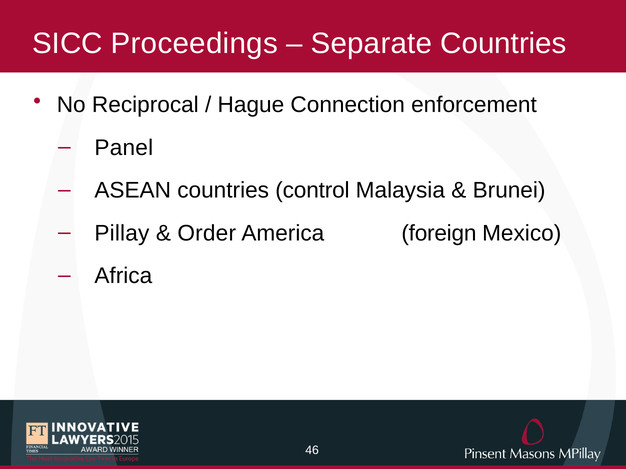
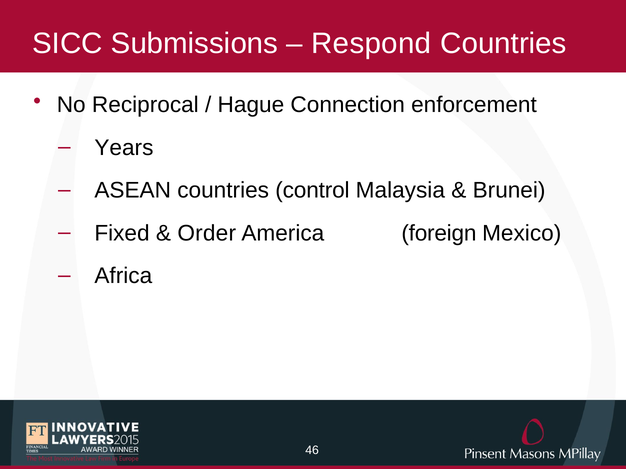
Proceedings: Proceedings -> Submissions (195, 44)
Separate: Separate -> Respond (371, 44)
Panel: Panel -> Years (124, 148)
Pillay: Pillay -> Fixed (122, 233)
